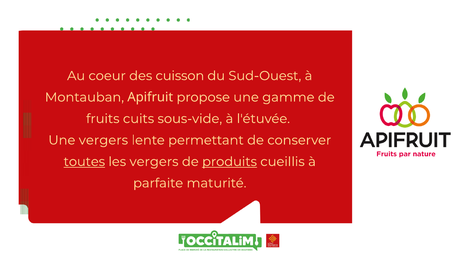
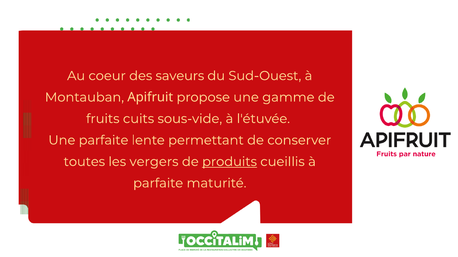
cuisson: cuisson -> saveurs (180, 76)
Une vergers: vergers -> parfaite (104, 141)
toutes underline: present -> none (84, 162)
